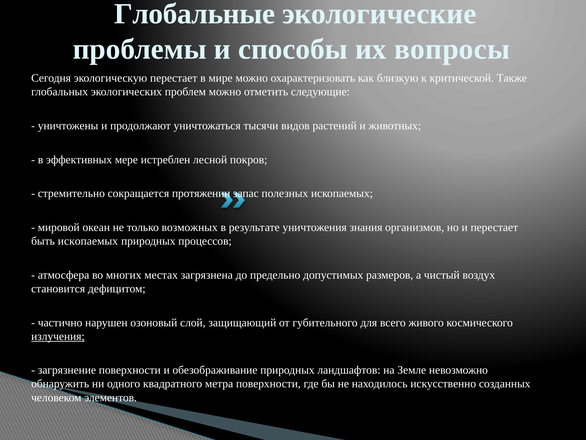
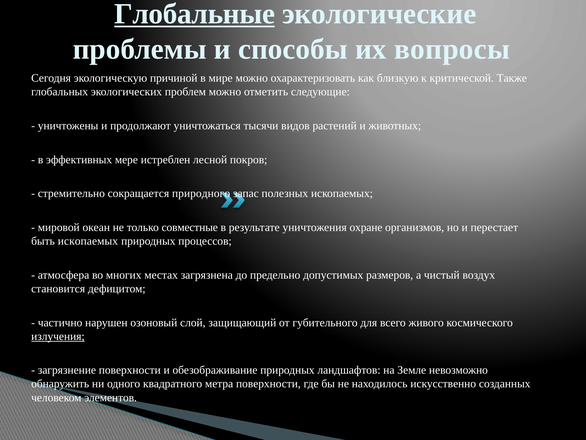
Глобальные underline: none -> present (195, 14)
экологическую перестает: перестает -> причиной (174, 78)
протяжении: протяжении -> природного (201, 193)
возможных: возможных -> совместные (190, 227)
знания: знания -> охране (366, 227)
